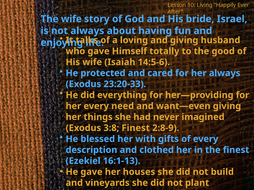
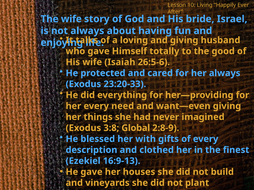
14:5-6: 14:5-6 -> 26:5-6 (154, 62)
3:8 Finest: Finest -> Global (136, 128)
16:1-13: 16:1-13 -> 16:9-13 (122, 161)
